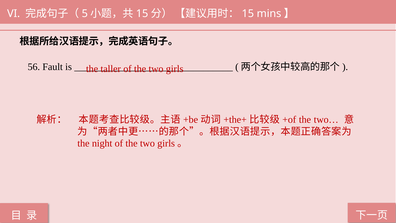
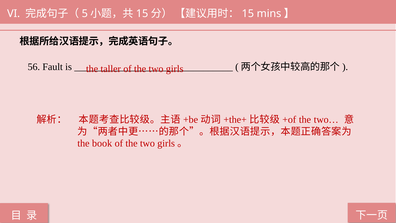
night: night -> book (102, 143)
